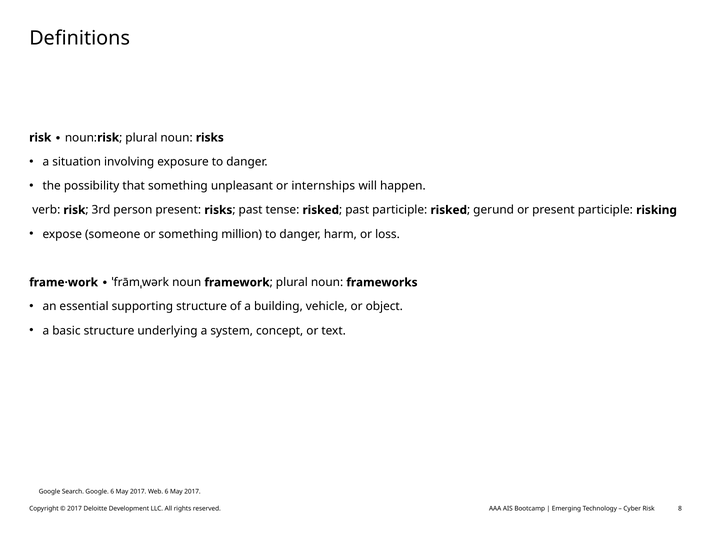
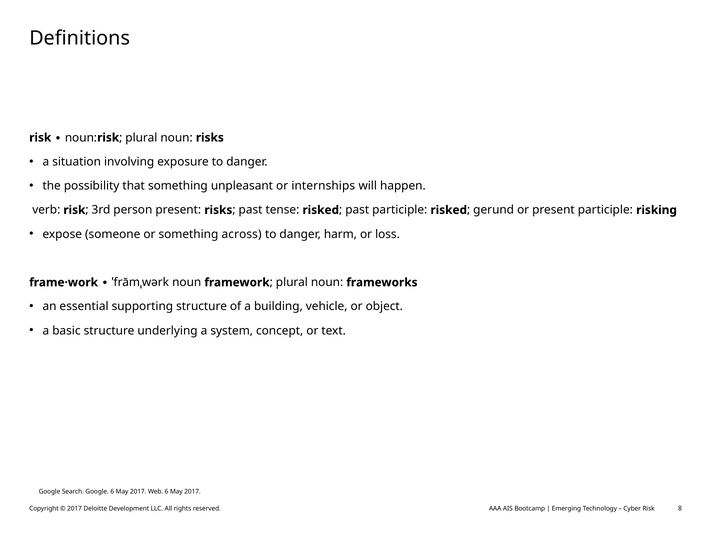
million: million -> across (242, 234)
